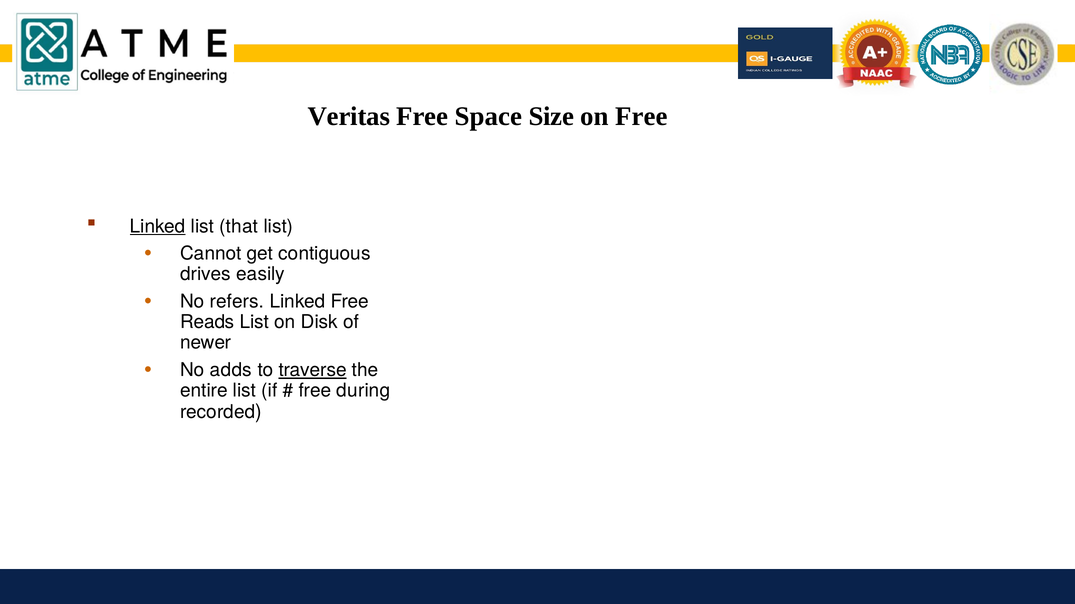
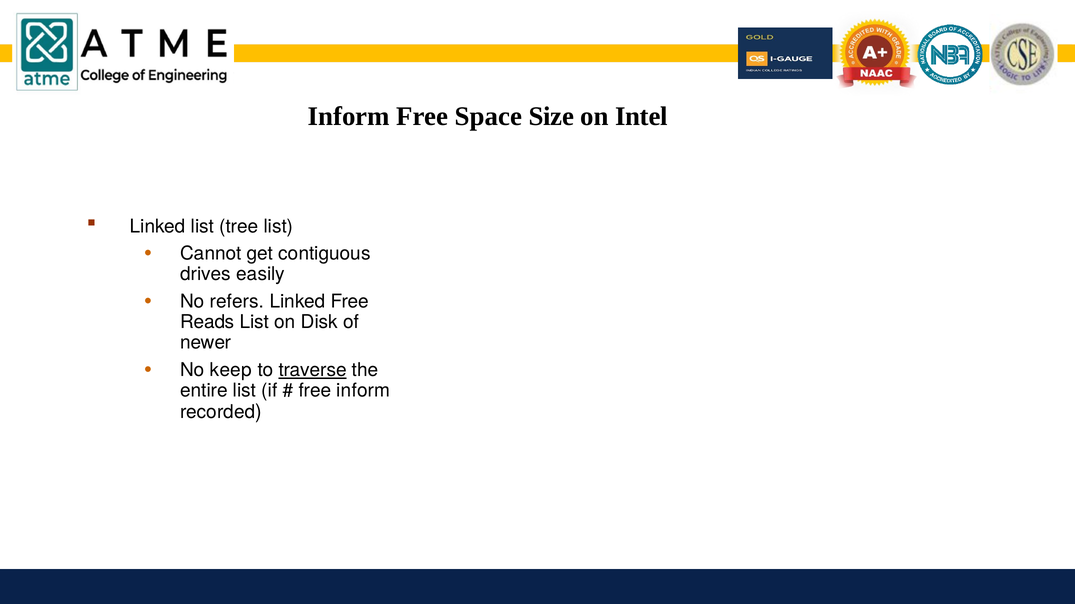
Veritas: Veritas -> Inform (349, 117)
on Free: Free -> Intel (641, 117)
Linked underline: present -> none (158, 227)
that: that -> tree (239, 227)
adds: adds -> keep (231, 370)
free during: during -> inform (363, 391)
